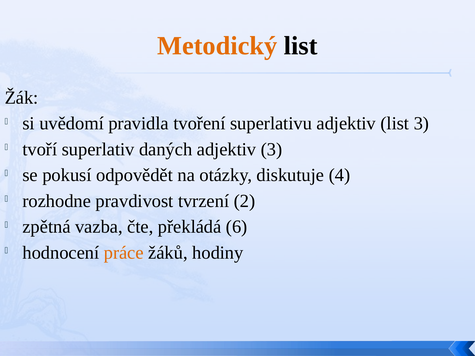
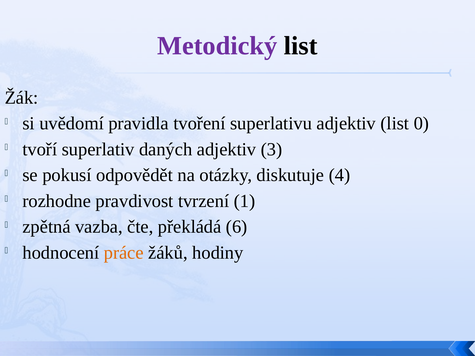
Metodický colour: orange -> purple (217, 46)
list 3: 3 -> 0 (421, 124)
2: 2 -> 1 (244, 201)
